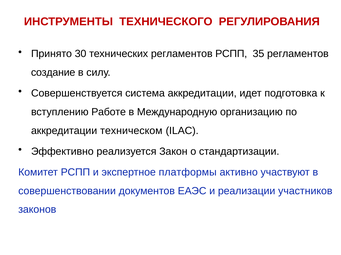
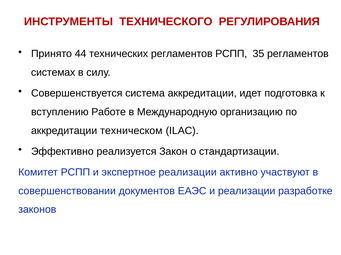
30: 30 -> 44 (81, 54)
создание: создание -> системах (53, 73)
экспертное платформы: платформы -> реализации (188, 173)
участников: участников -> разработке (305, 191)
